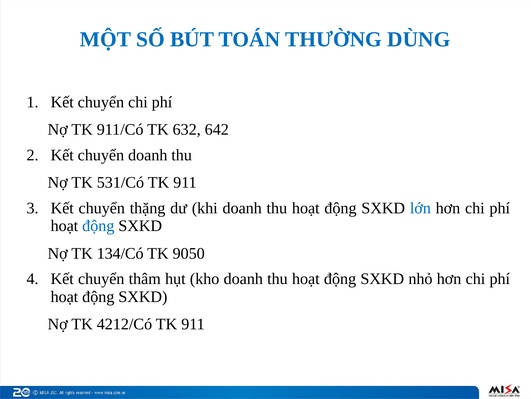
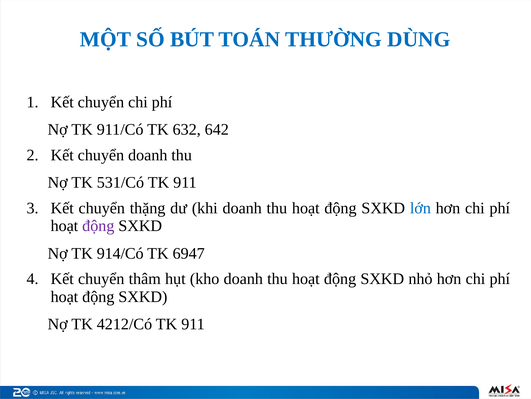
động colour: blue -> purple (98, 226)
134/Có: 134/Có -> 914/Có (120, 253)
9050: 9050 -> 6947 (189, 253)
